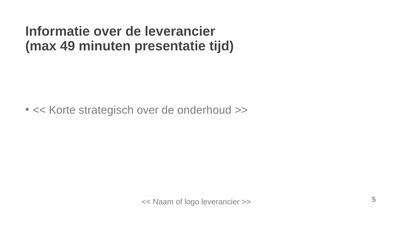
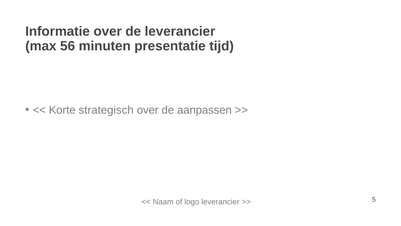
49: 49 -> 56 (68, 46)
onderhoud: onderhoud -> aanpassen (204, 110)
